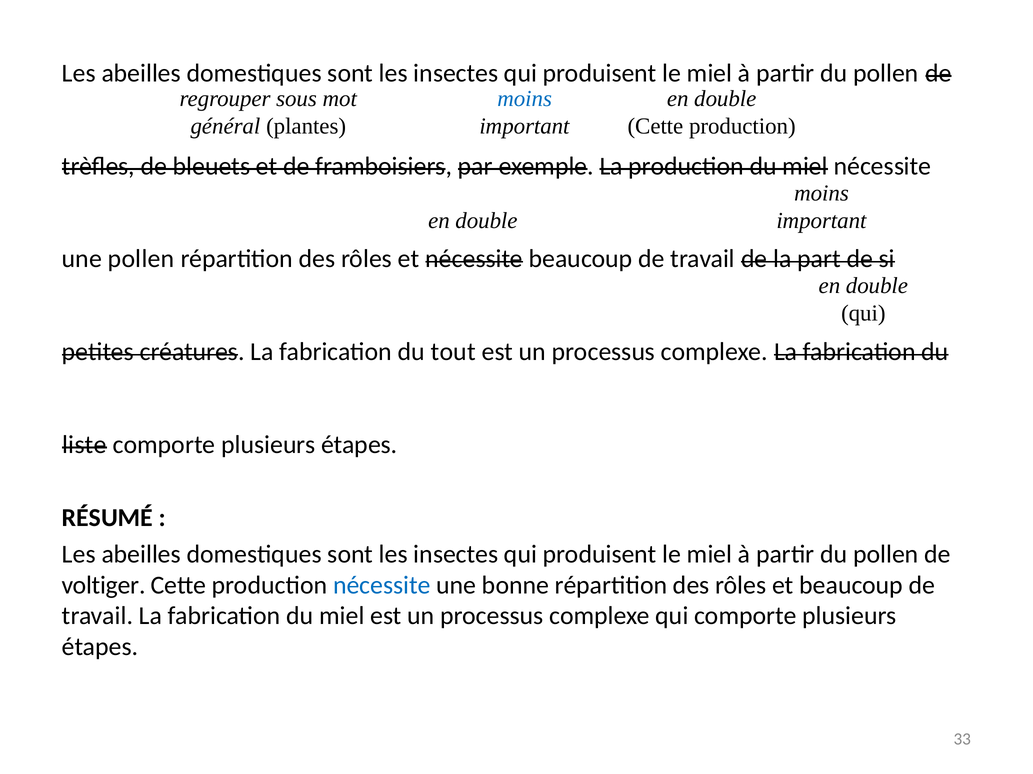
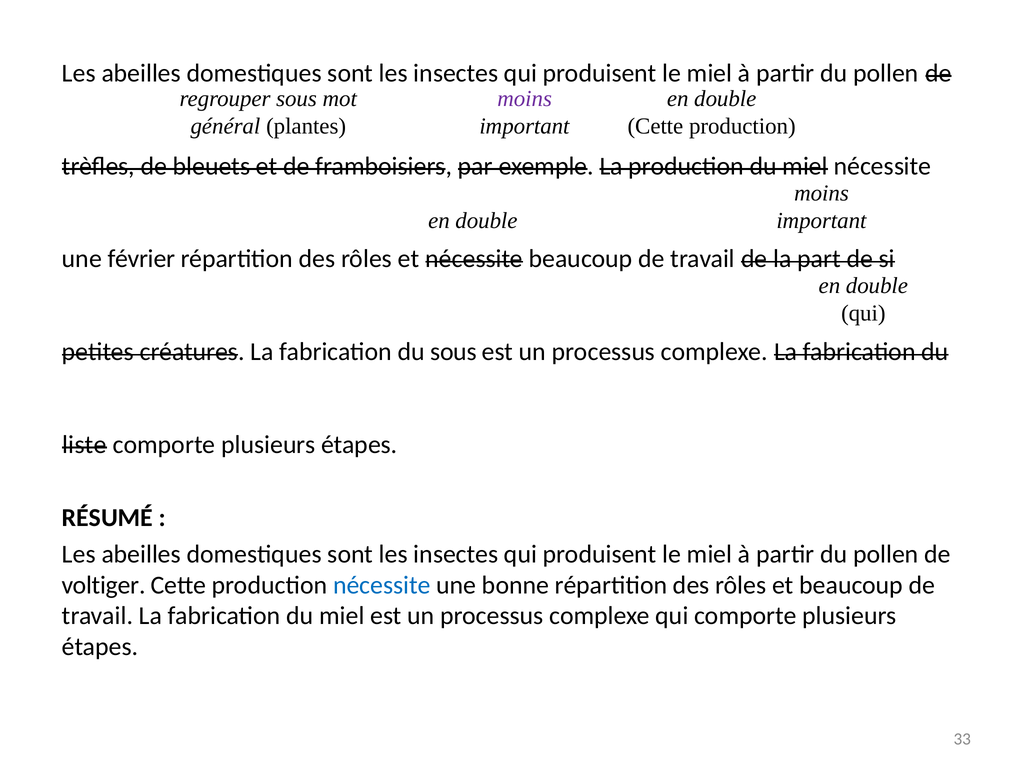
moins colour: blue -> purple (525, 99)
une pollen: pollen -> février (141, 259)
du tout: tout -> sous (453, 352)
